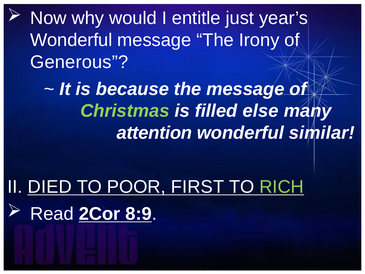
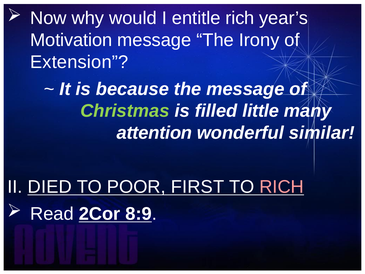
entitle just: just -> rich (240, 18)
Wonderful: Wonderful -> Motivation (71, 40)
Generous: Generous -> Extension (79, 62)
else: else -> little (261, 111)
RICH colour: light green -> pink (282, 187)
